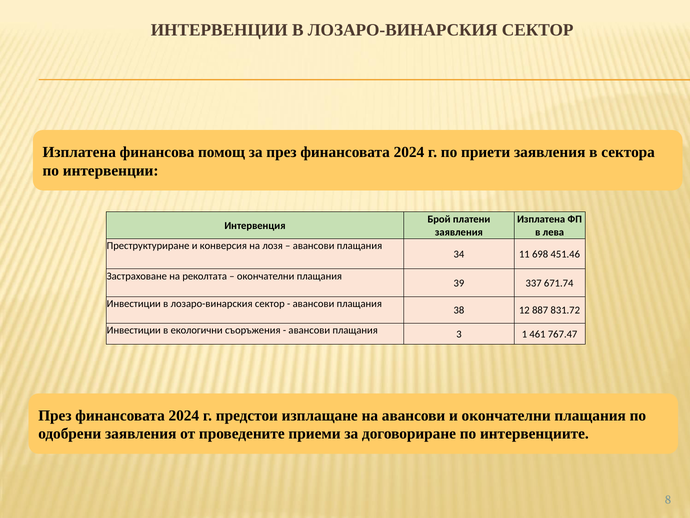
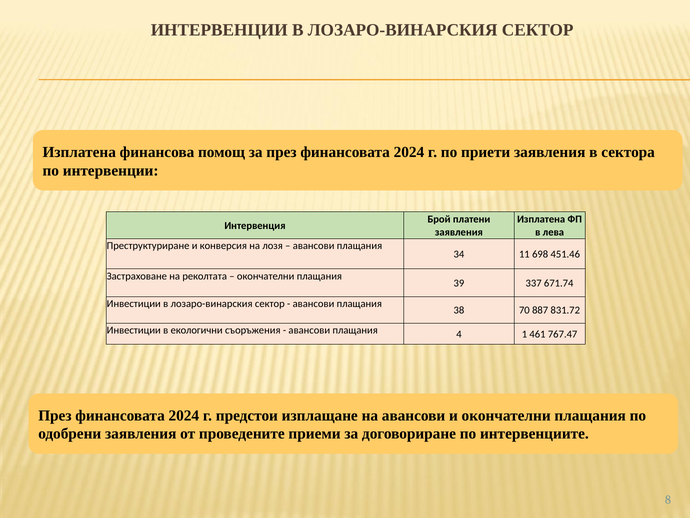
12: 12 -> 70 (524, 310)
3: 3 -> 4 (459, 334)
